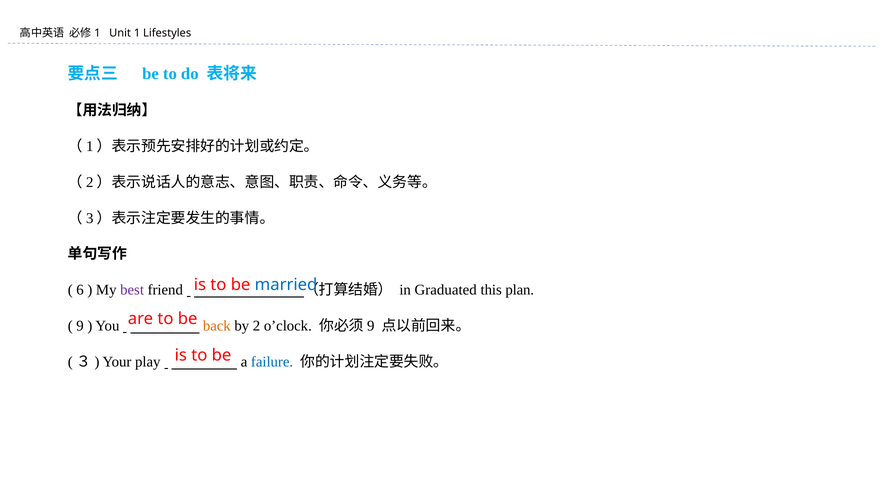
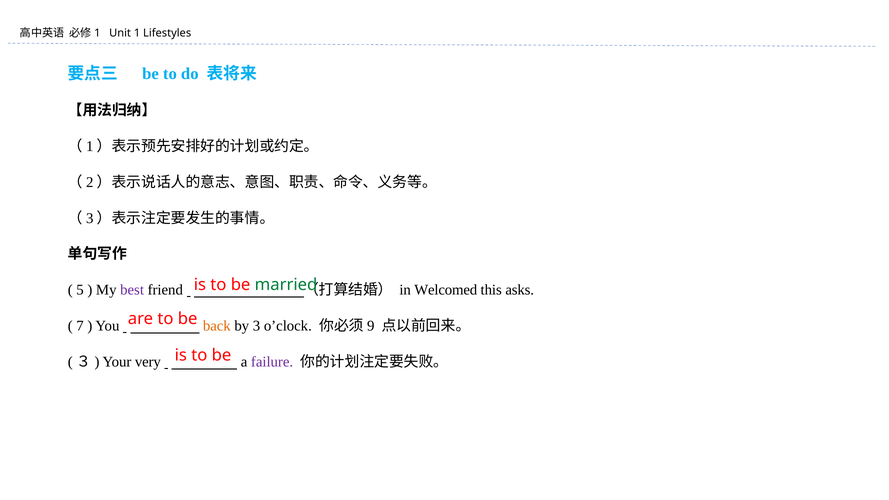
married colour: blue -> green (286, 285)
6: 6 -> 5 (80, 290)
Graduated: Graduated -> Welcomed (446, 290)
plan: plan -> asks (520, 290)
9: 9 -> 7 (80, 326)
2: 2 -> 3 (257, 326)
play: play -> very (148, 362)
failure colour: blue -> purple (272, 362)
